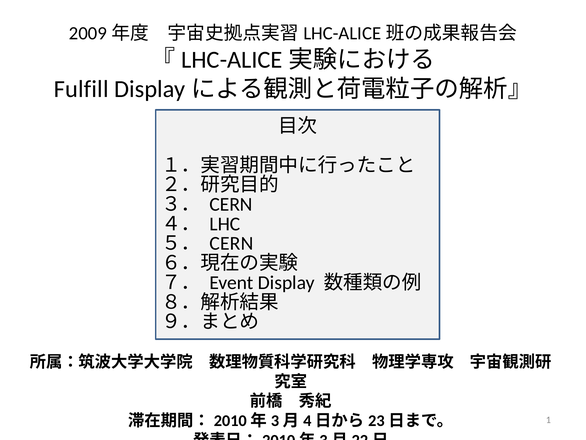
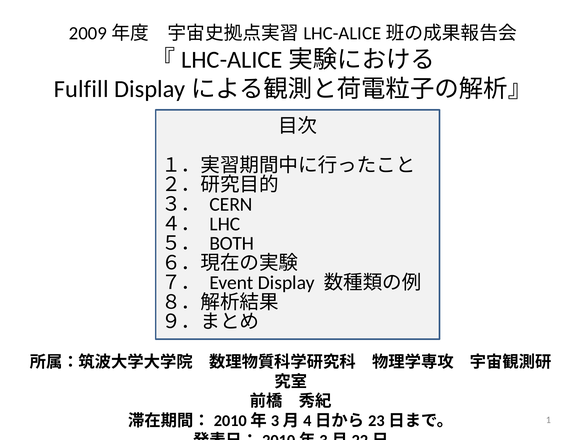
５． CERN: CERN -> BOTH (232, 243)
